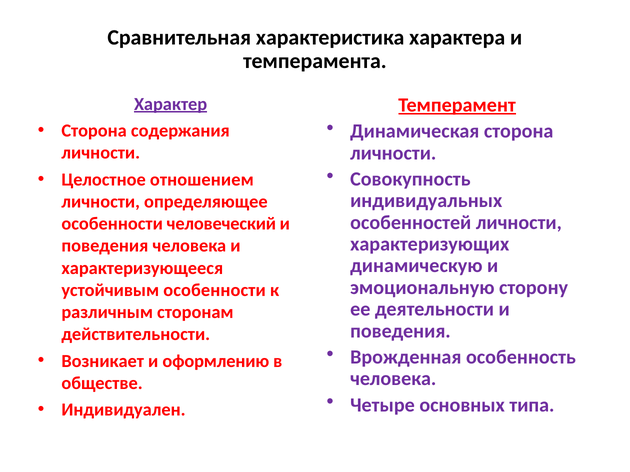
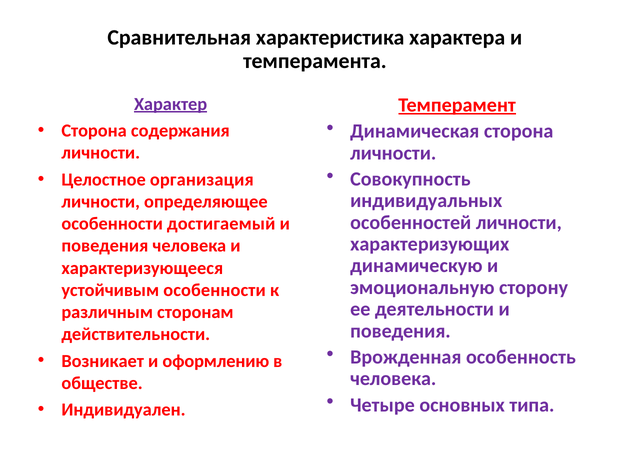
отношением: отношением -> организация (202, 180)
человеческий: человеческий -> достигаемый (221, 224)
